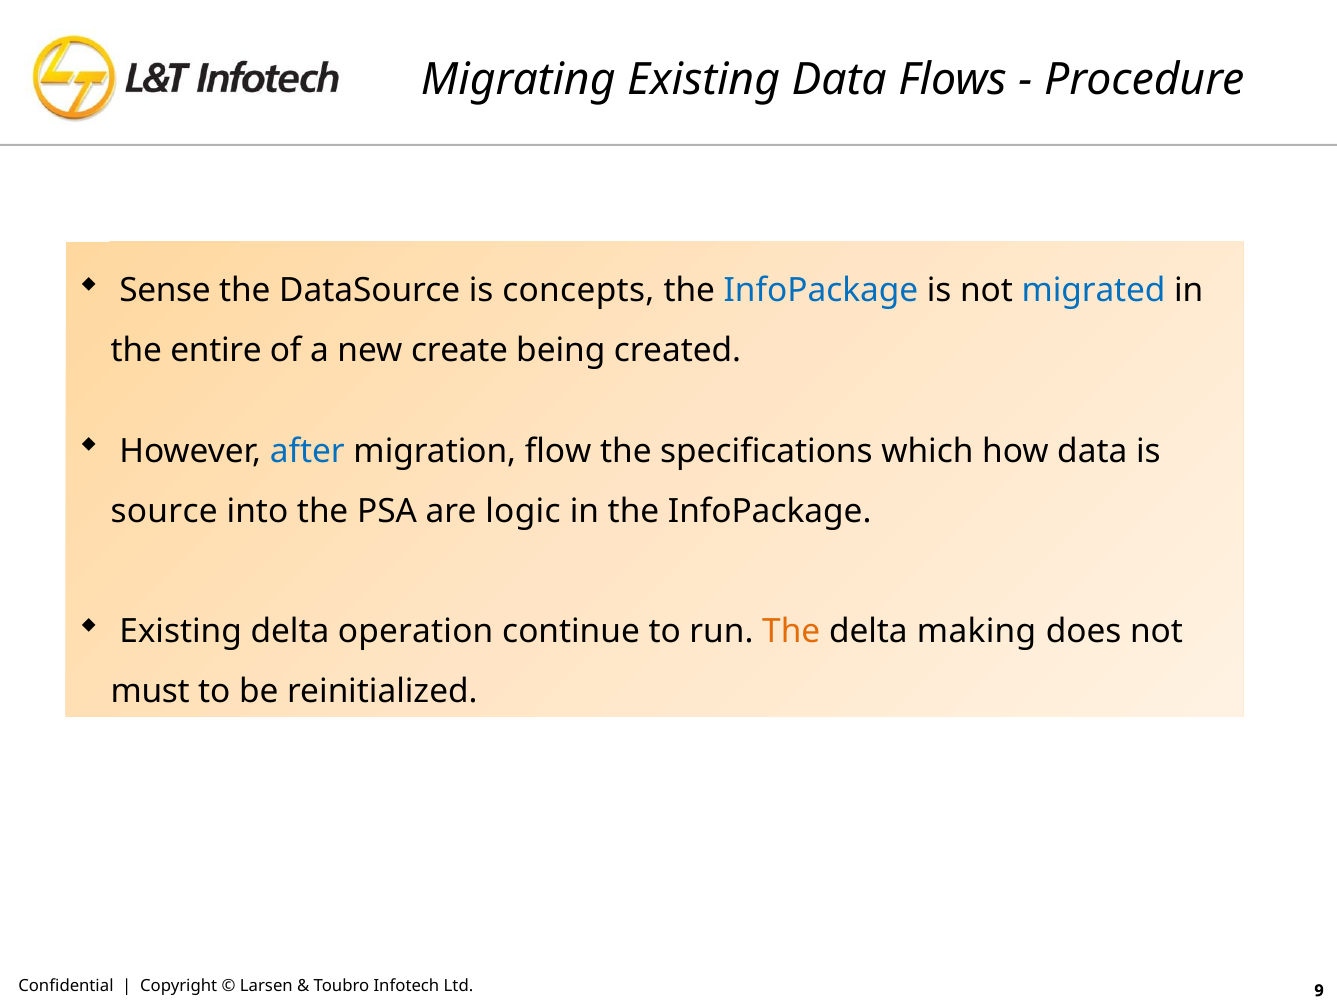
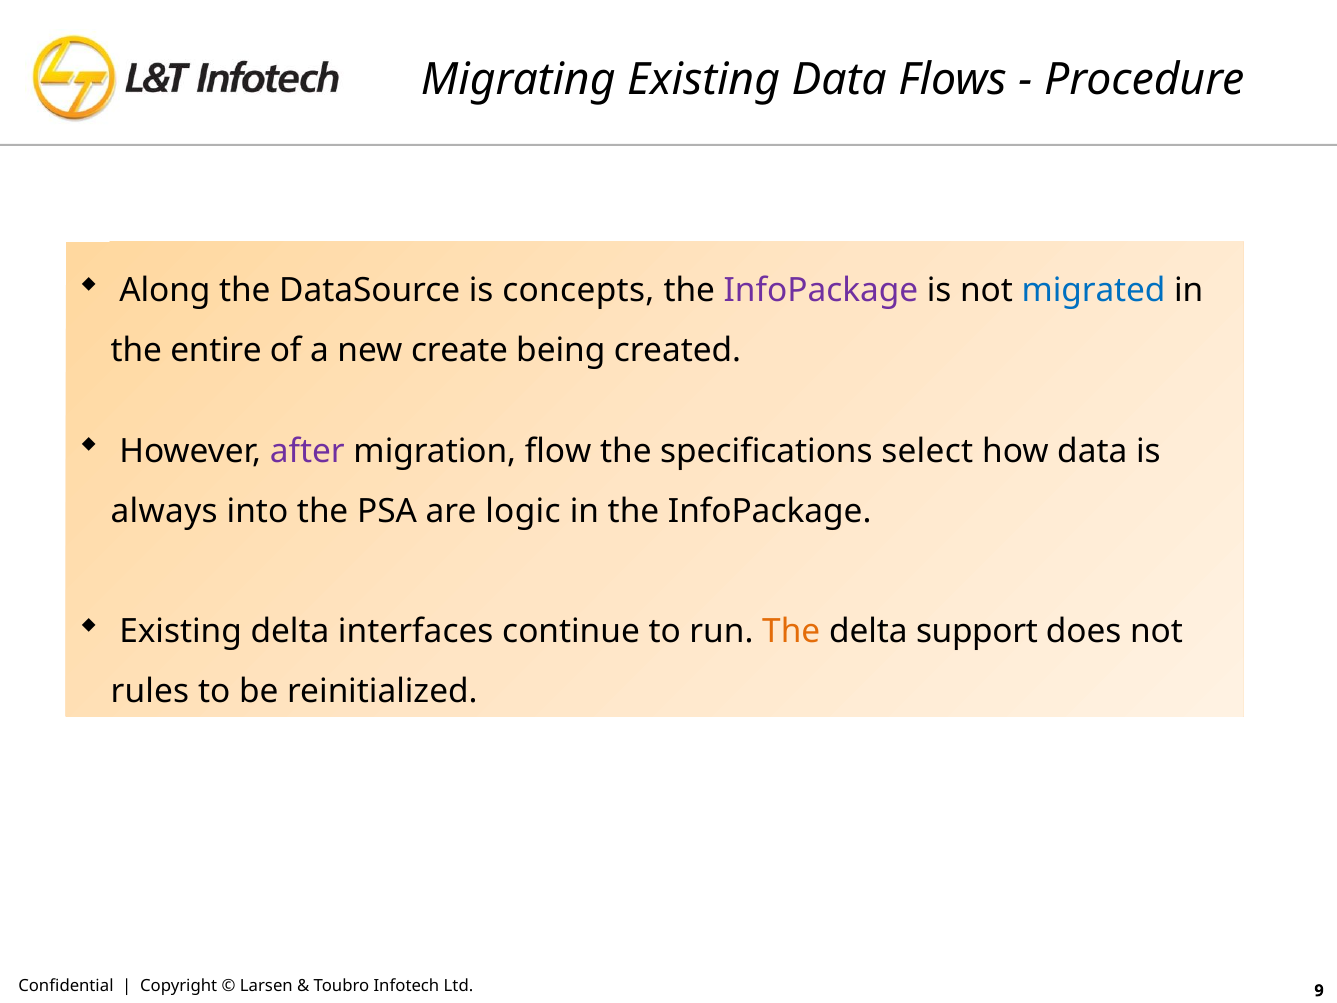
Sense: Sense -> Along (165, 291)
InfoPackage colour: blue -> purple (821, 291)
after colour: blue -> purple (307, 451)
which: which -> select (927, 451)
source: source -> always (164, 511)
operation: operation -> interfaces (416, 632)
making: making -> support (977, 632)
must: must -> rules (150, 692)
